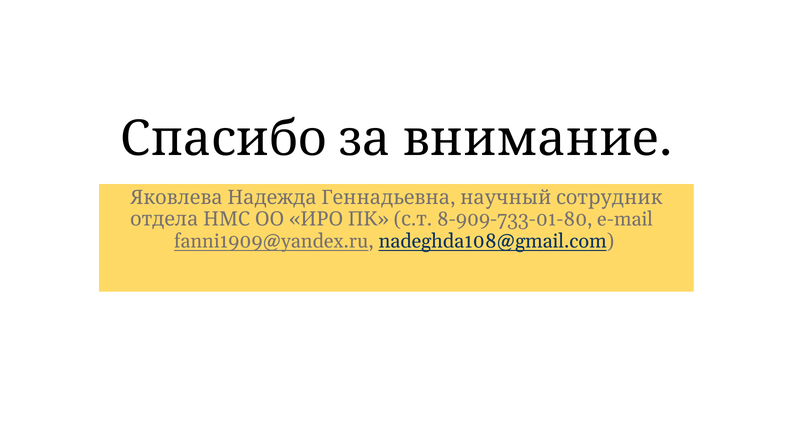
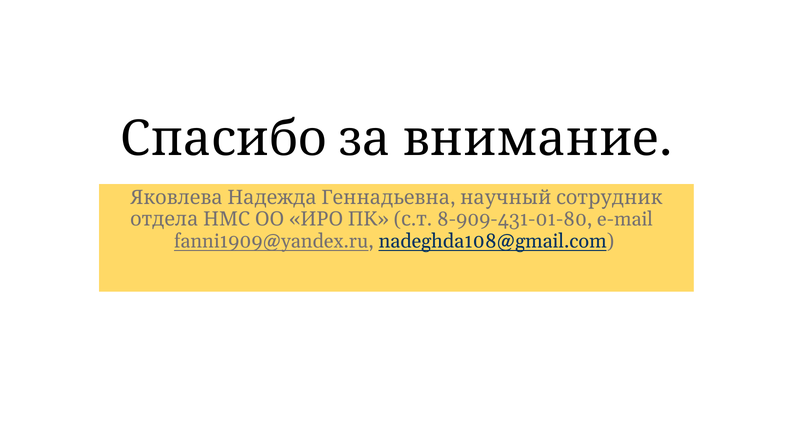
8-909-733-01-80: 8-909-733-01-80 -> 8-909-431-01-80 (515, 219)
